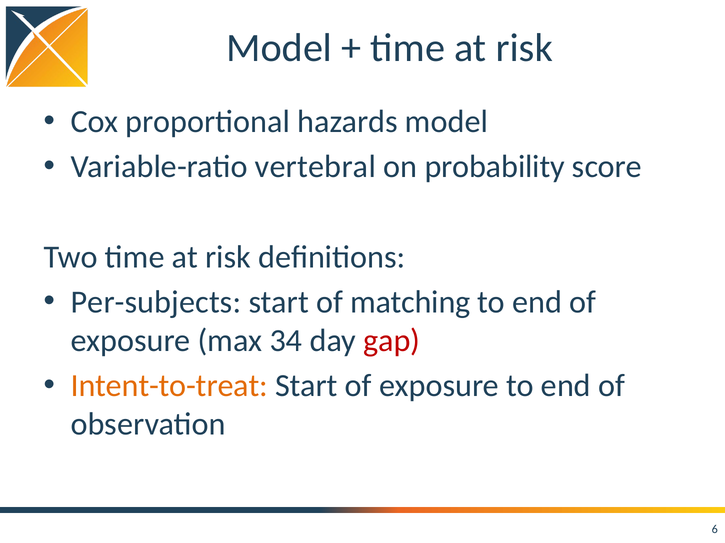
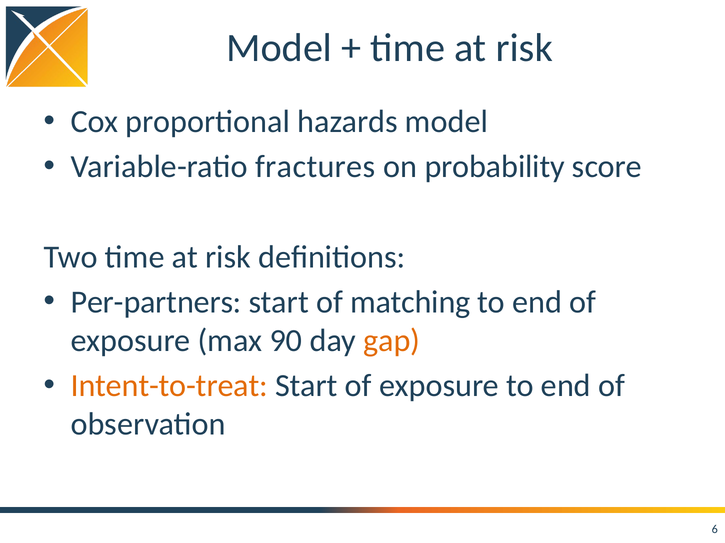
vertebral: vertebral -> fractures (315, 167)
Per-subjects: Per-subjects -> Per-partners (156, 302)
34: 34 -> 90 (286, 341)
gap colour: red -> orange (392, 341)
